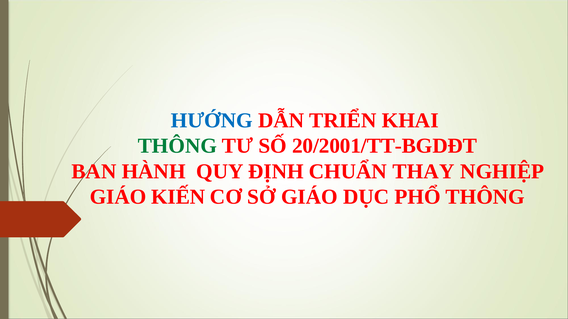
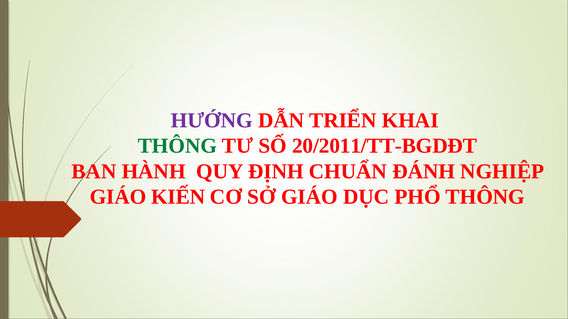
HƯỚNG colour: blue -> purple (212, 121)
20/2001/TT-BGDĐT: 20/2001/TT-BGDĐT -> 20/2011/TT-BGDĐT (385, 146)
THAY: THAY -> ĐÁNH (424, 172)
